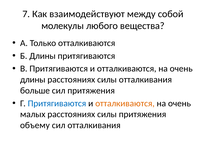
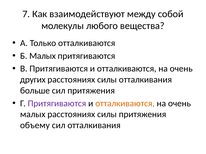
Б Длины: Длины -> Малых (43, 56)
длины: длины -> других (33, 80)
Притягиваются colour: blue -> purple (57, 104)
